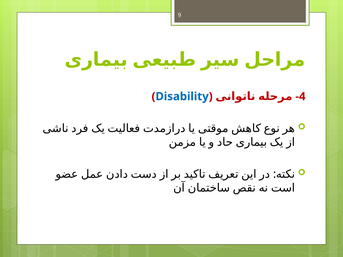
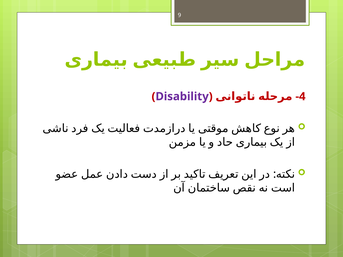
Disability colour: blue -> purple (182, 97)
